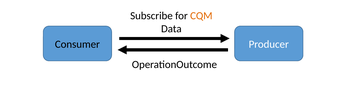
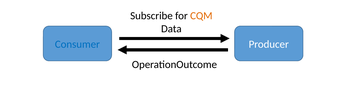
Consumer colour: black -> blue (77, 44)
